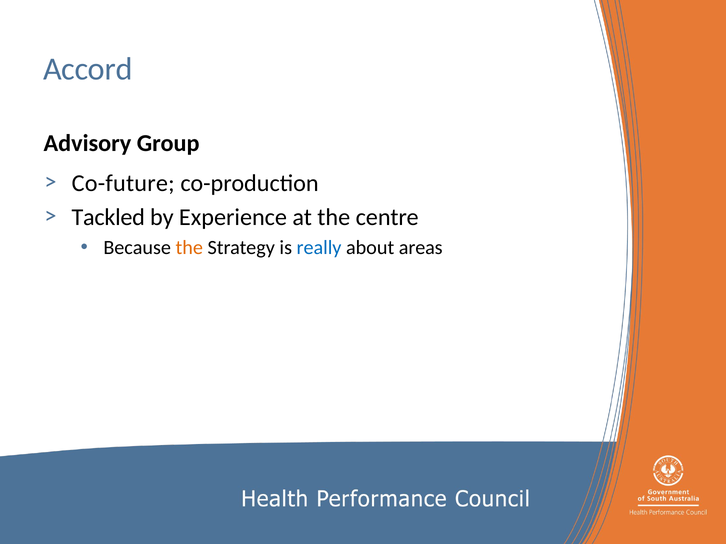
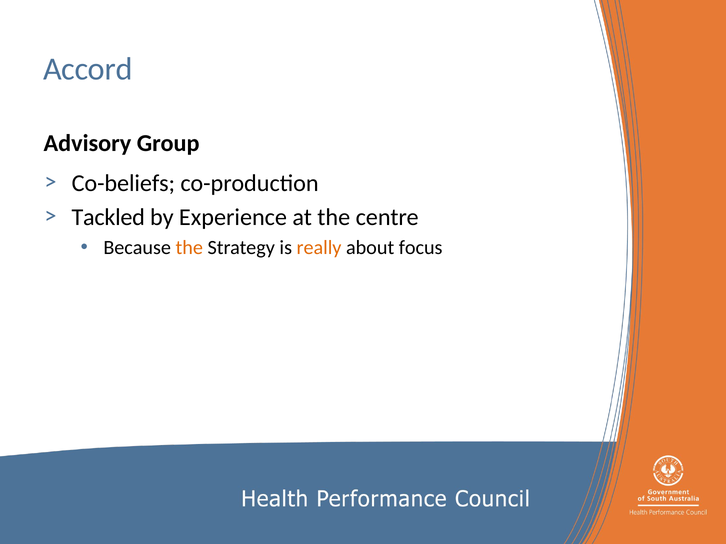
Co-future: Co-future -> Co-beliefs (123, 183)
really colour: blue -> orange (319, 248)
areas: areas -> focus (421, 248)
